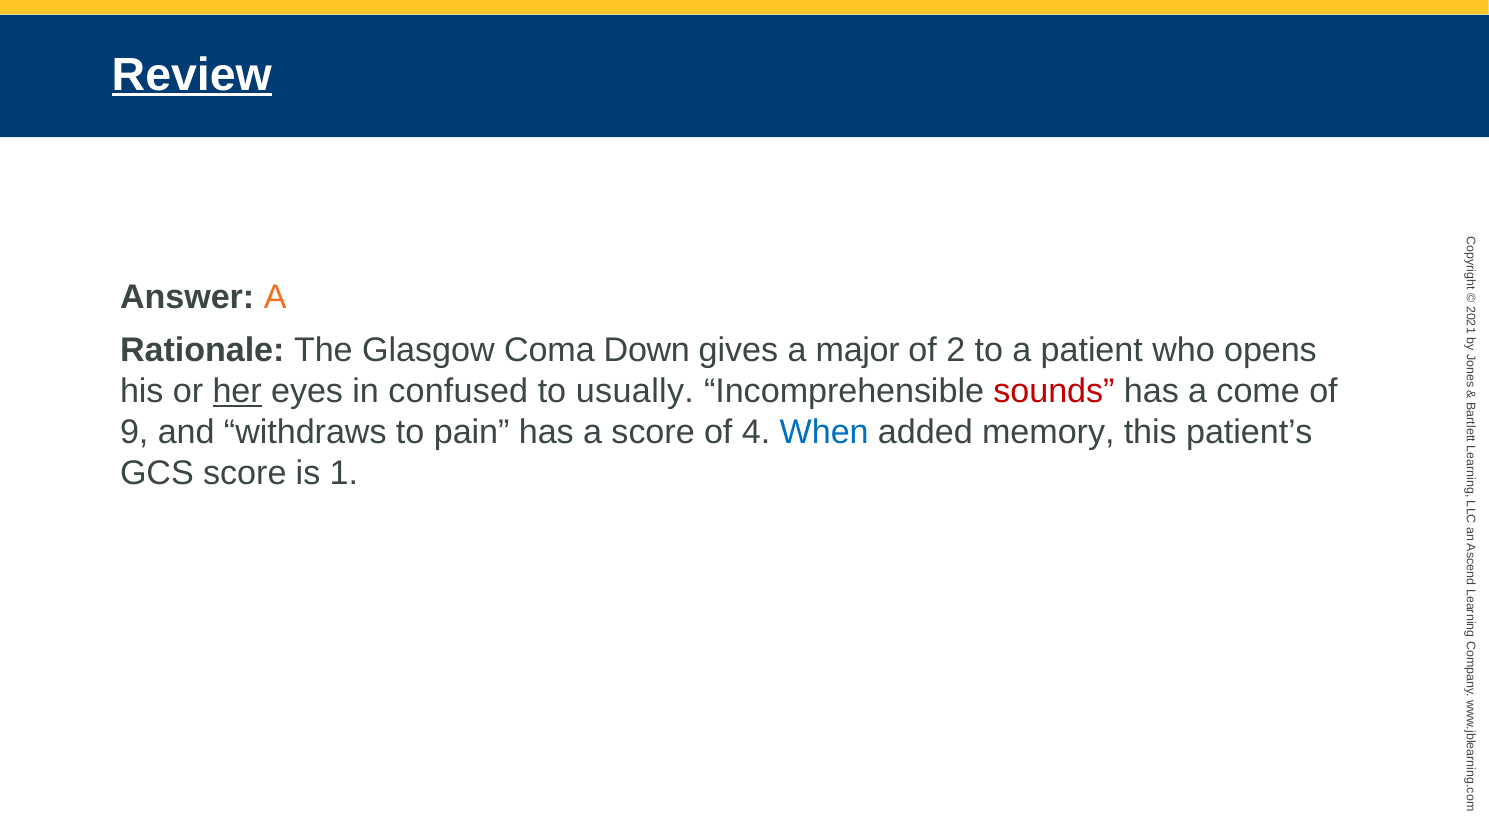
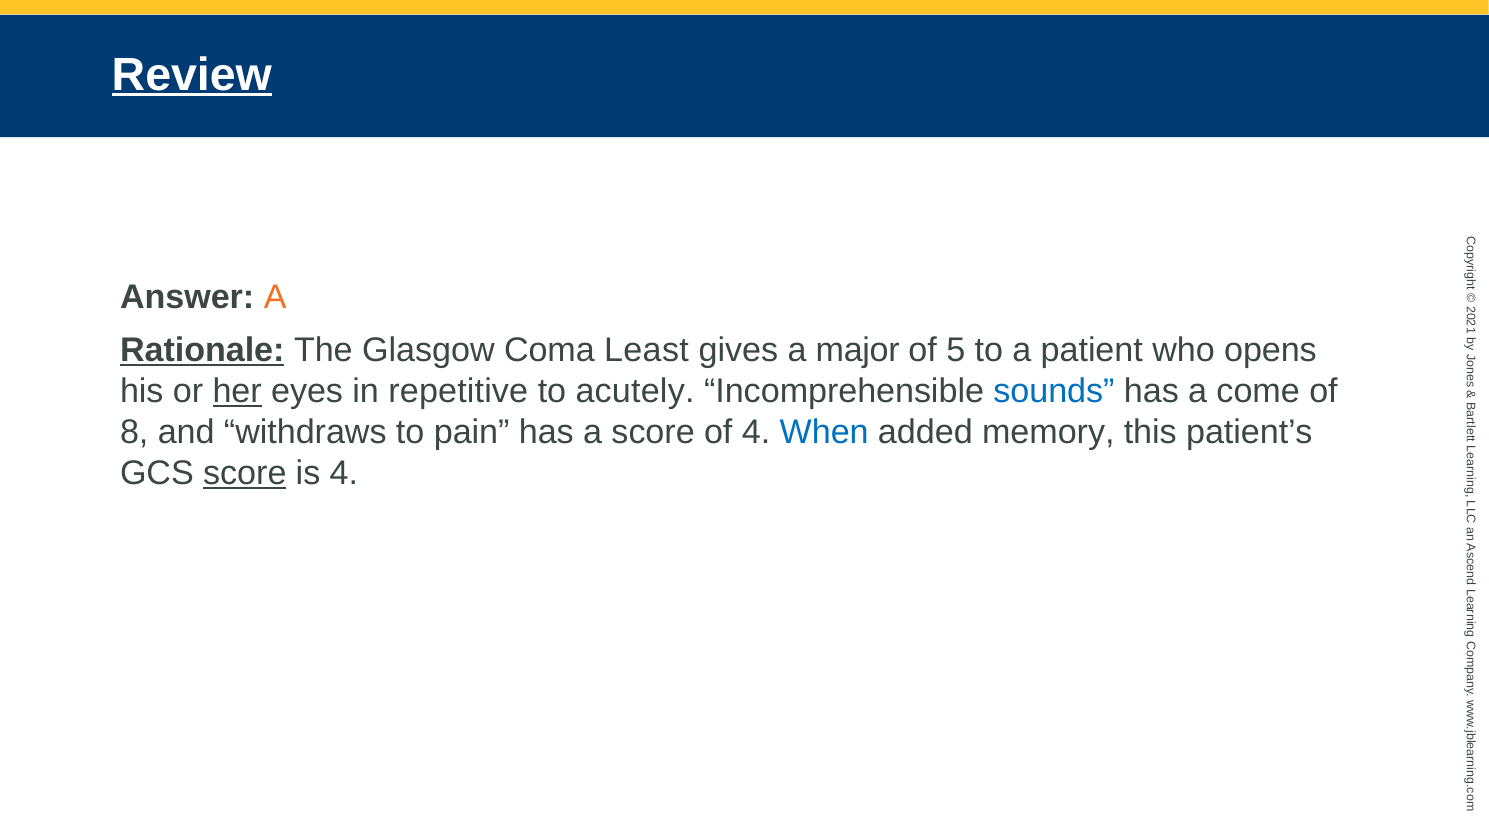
Rationale underline: none -> present (202, 350)
Down: Down -> Least (646, 350)
of 2: 2 -> 5 (956, 350)
confused: confused -> repetitive (458, 391)
usually: usually -> acutely (635, 391)
sounds colour: red -> blue (1054, 391)
9: 9 -> 8 (134, 432)
score underline: none -> present (245, 473)
is 1: 1 -> 4 (344, 473)
